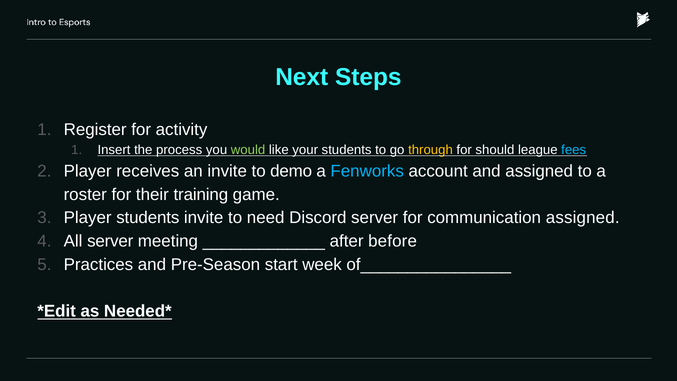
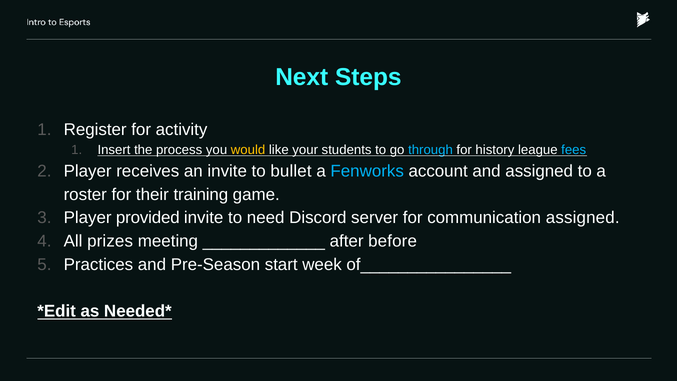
would colour: light green -> yellow (248, 150)
through colour: yellow -> light blue (430, 150)
should: should -> history (495, 150)
demo: demo -> bullet (291, 171)
Player students: students -> provided (148, 218)
All server: server -> prizes (110, 241)
